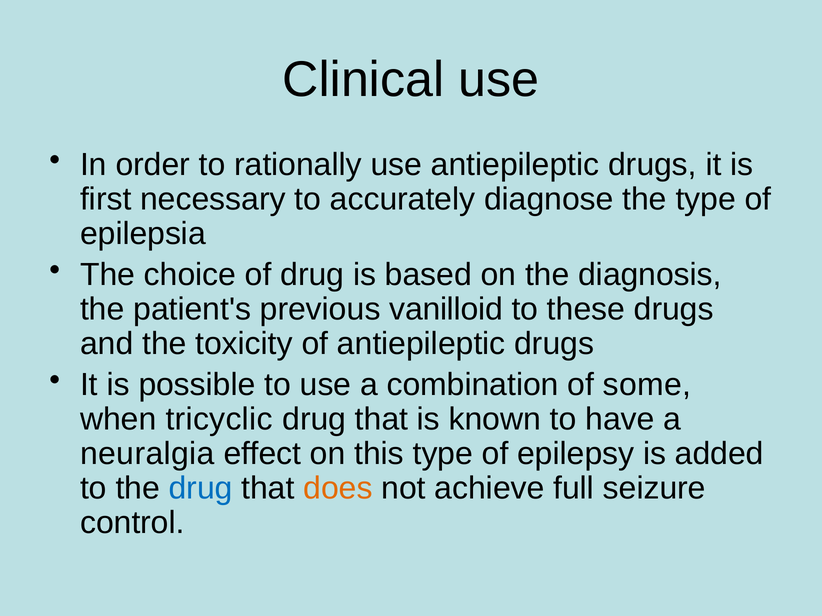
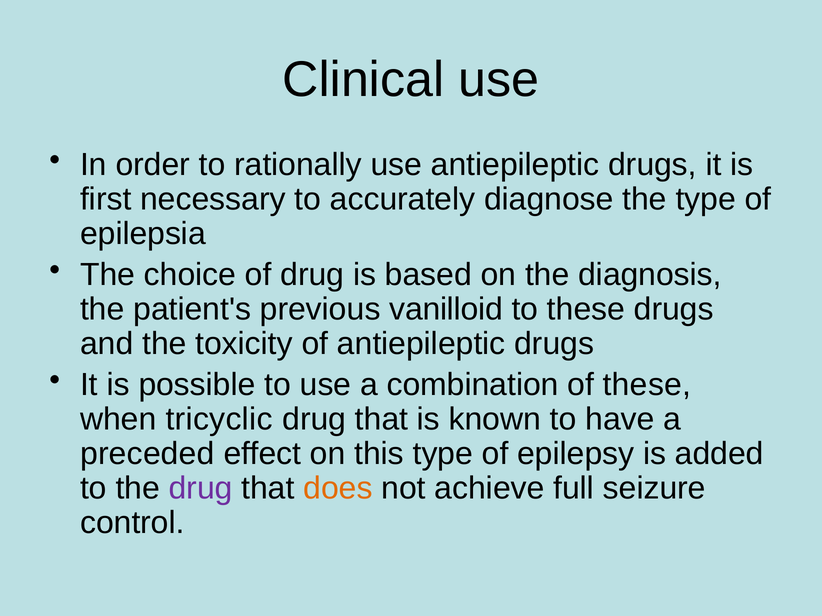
of some: some -> these (647, 385)
neuralgia: neuralgia -> preceded (147, 454)
drug colour: blue -> purple (201, 489)
